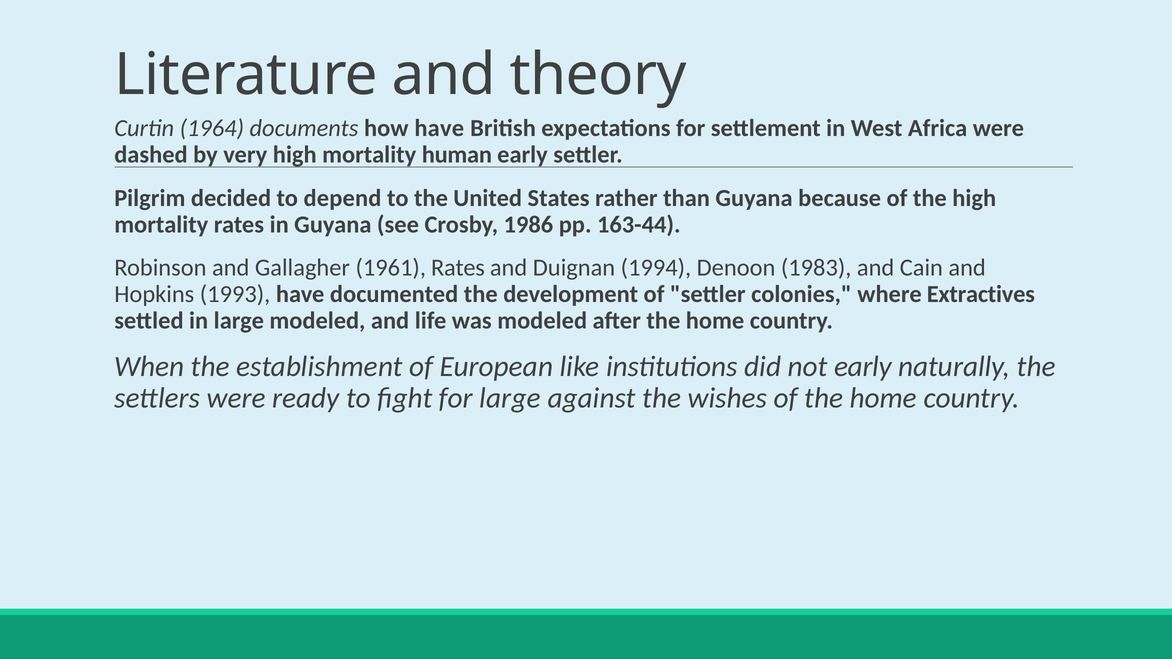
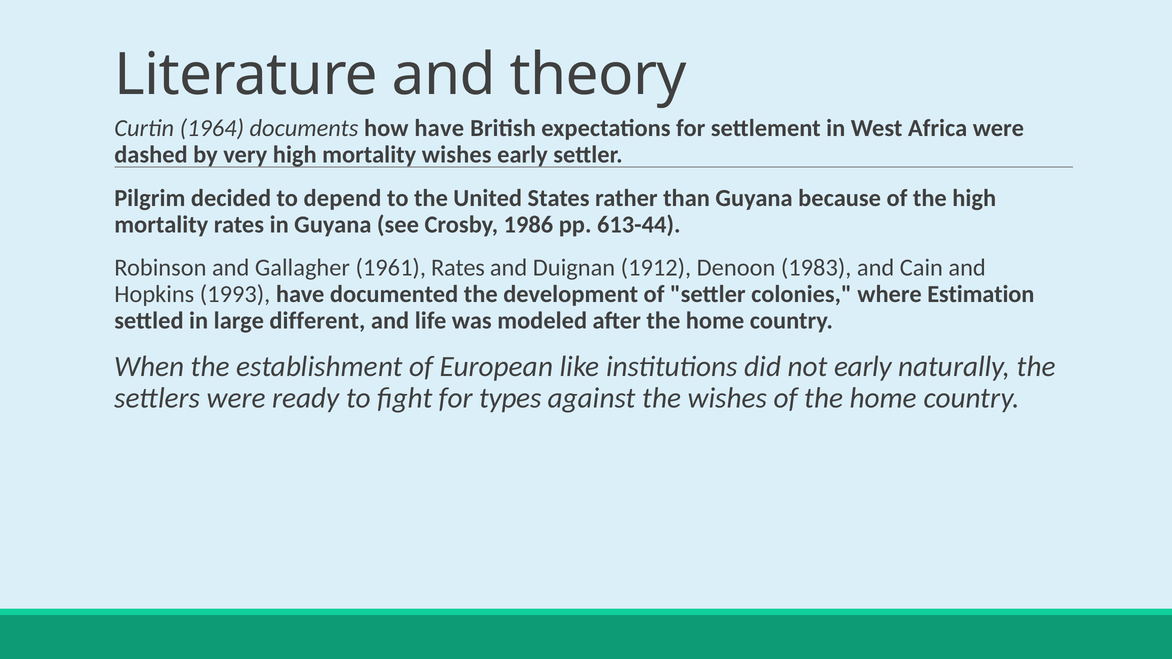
mortality human: human -> wishes (457, 155)
163-44: 163-44 -> 613-44 (639, 225)
1994: 1994 -> 1912 (656, 268)
Extractives: Extractives -> Estimation (981, 294)
large modeled: modeled -> different (317, 321)
for large: large -> types (510, 398)
